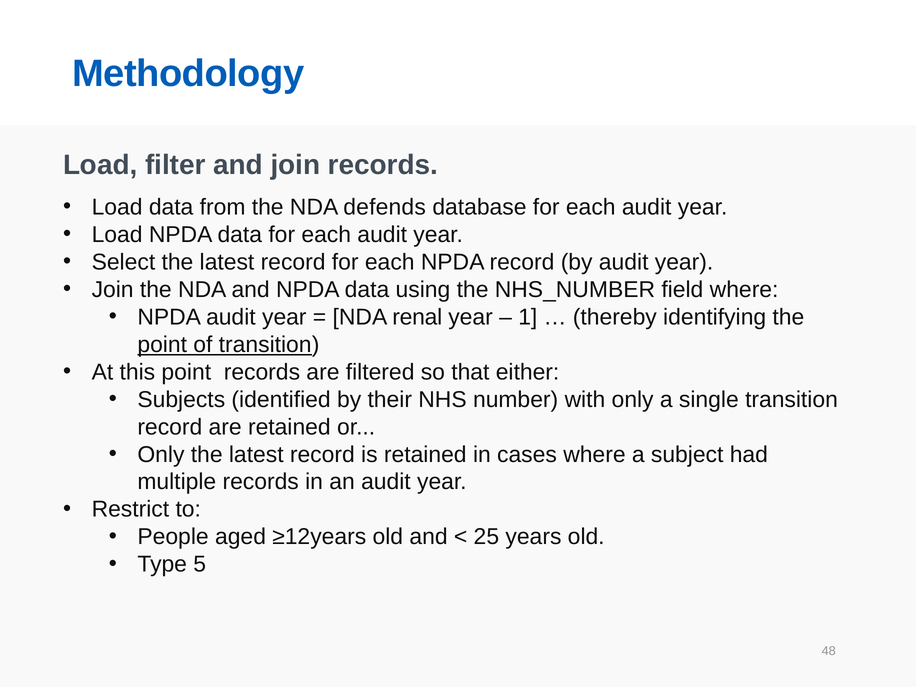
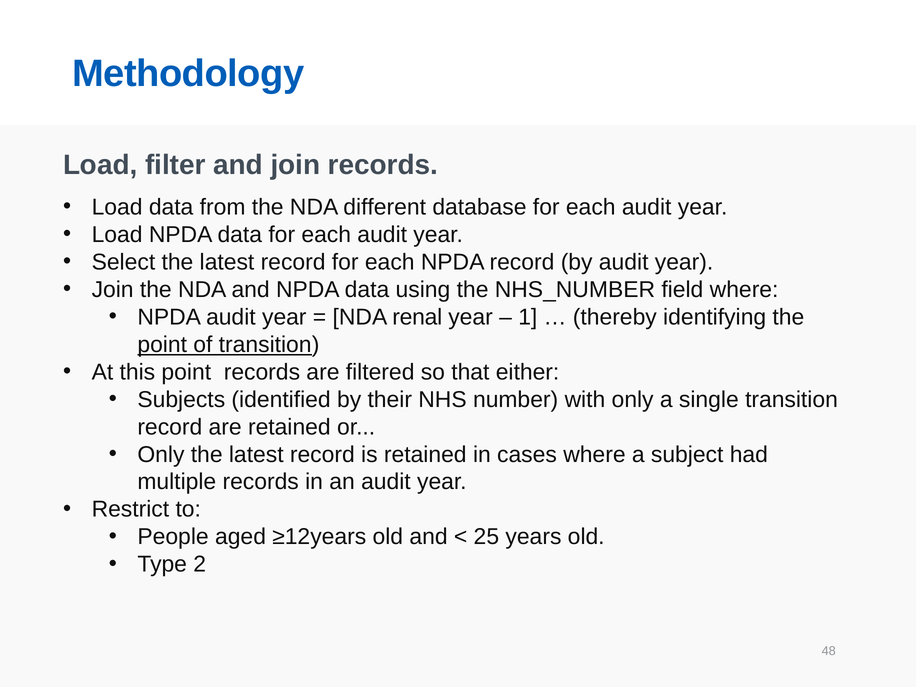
defends: defends -> different (385, 207)
5: 5 -> 2 (200, 564)
